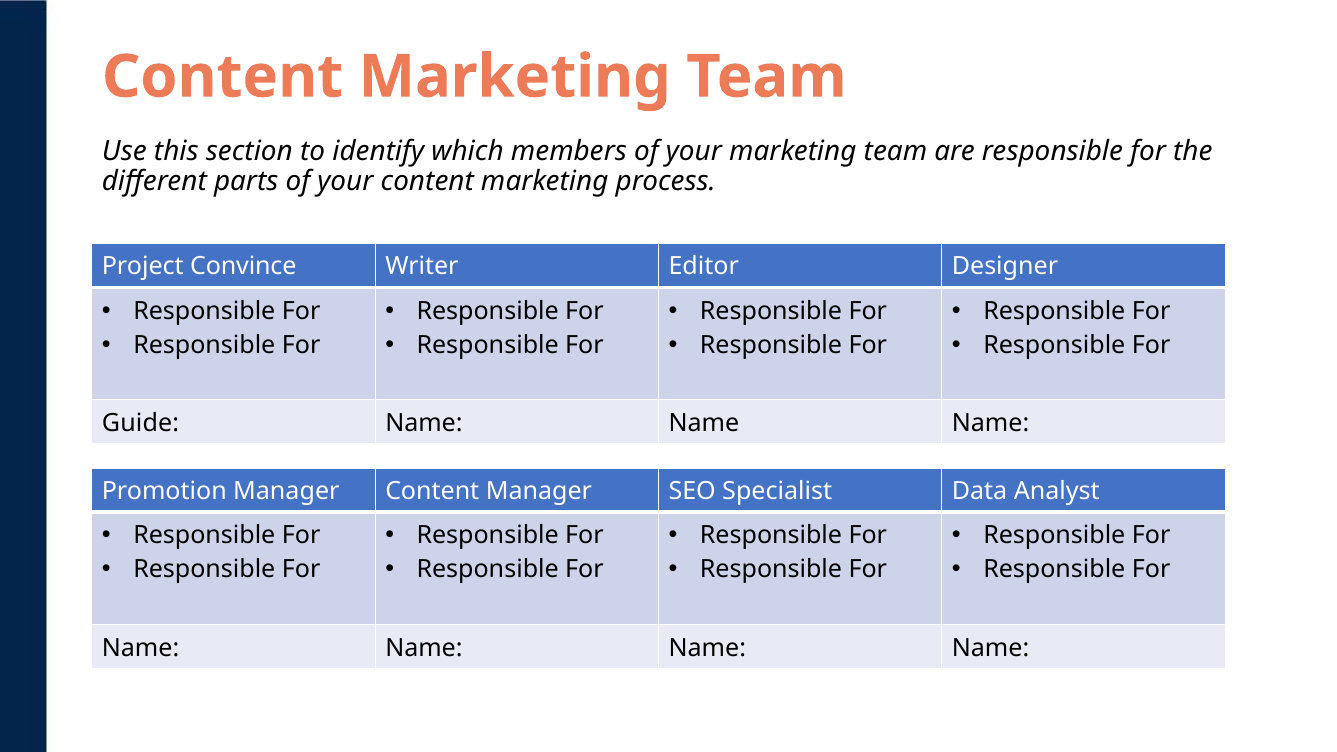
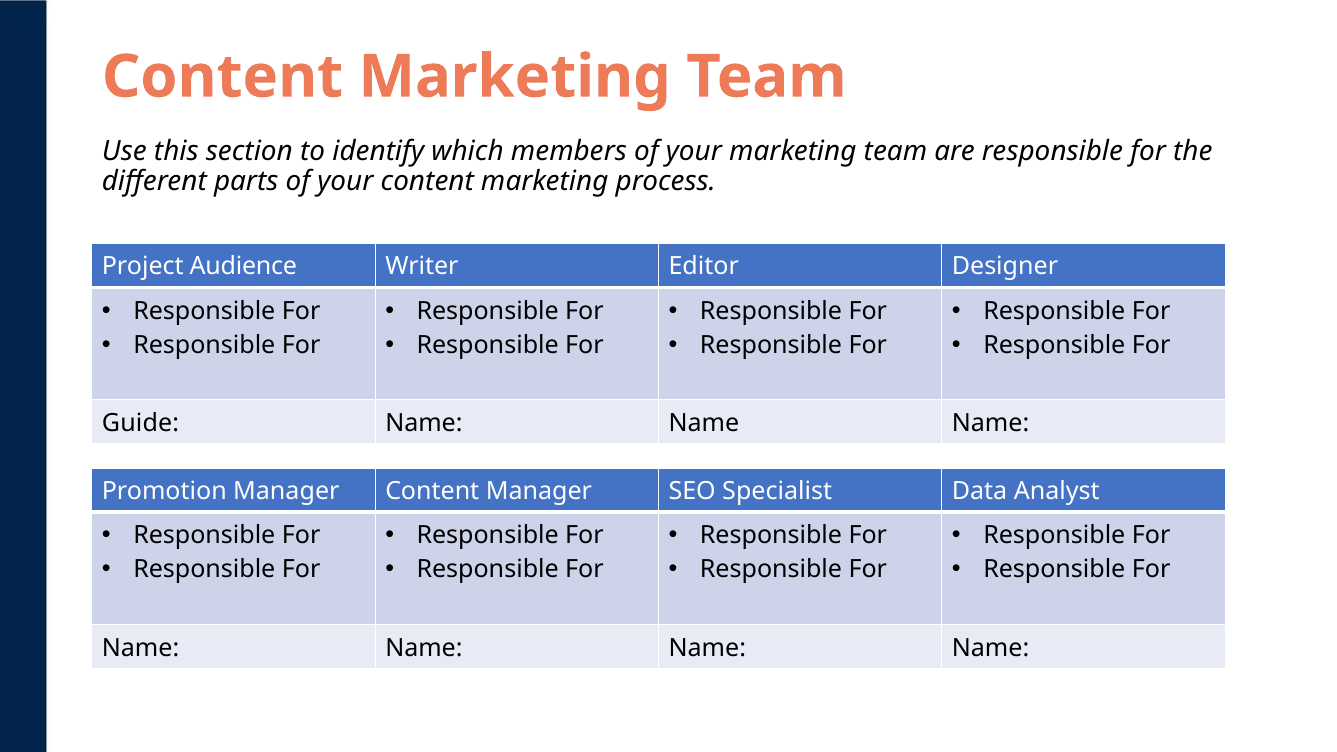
Convince: Convince -> Audience (243, 267)
